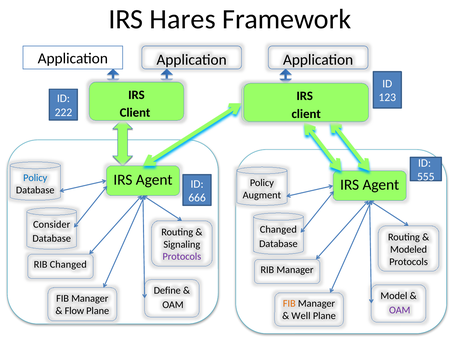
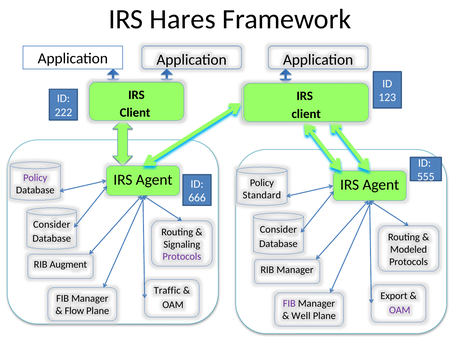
Policy colour: blue -> purple (35, 178)
Augment: Augment -> Standard (262, 195)
Changed: Changed -> Consider (278, 229)
RIB Changed: Changed -> Augment (68, 265)
Define: Define -> Traffic (167, 291)
Model: Model -> Export (394, 296)
FIB colour: orange -> purple (289, 304)
